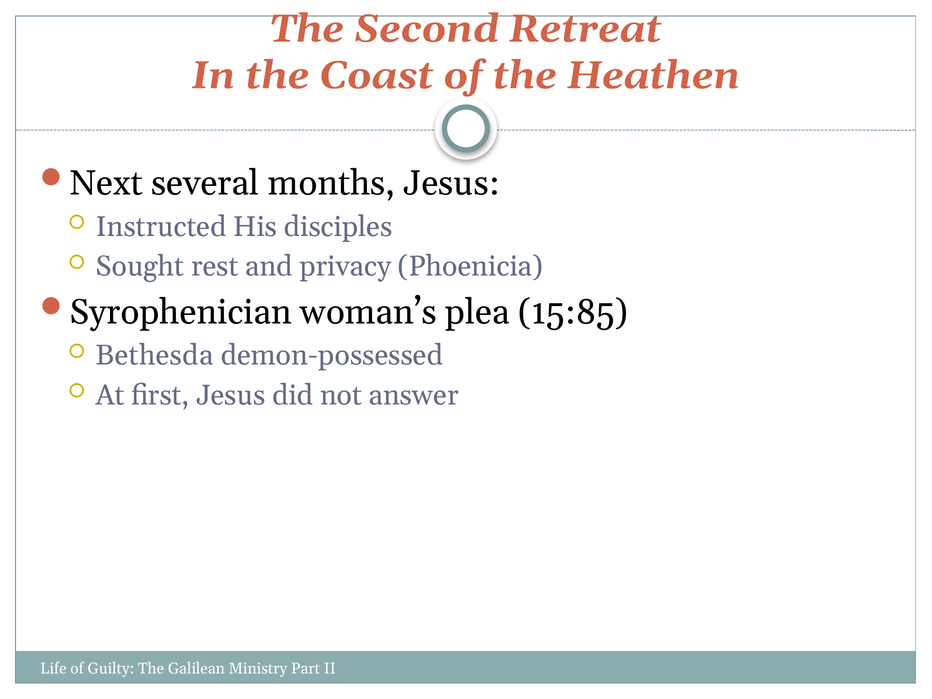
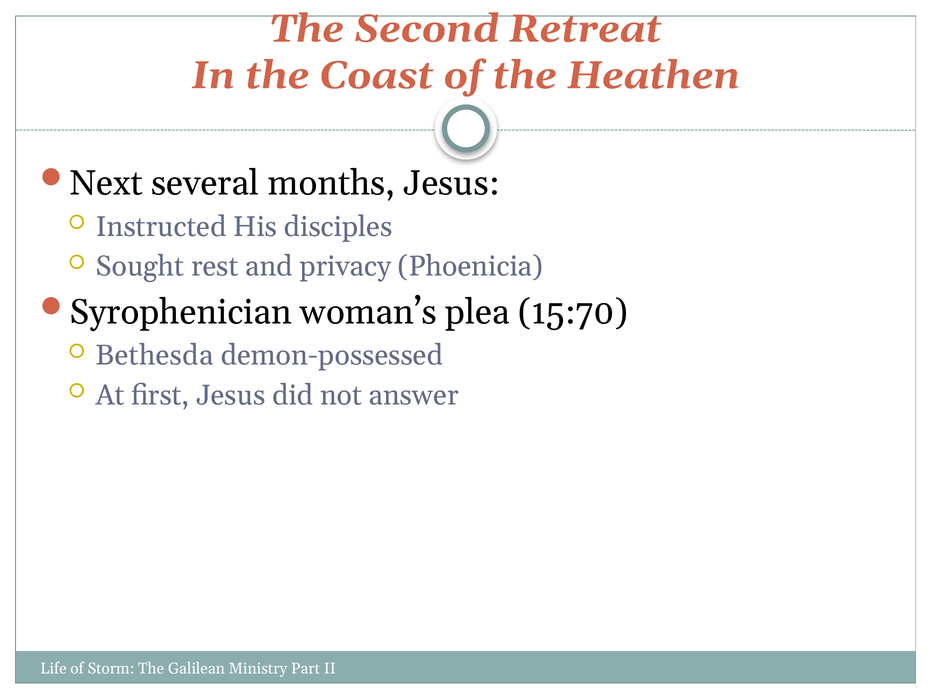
15:85: 15:85 -> 15:70 (573, 312)
Guilty: Guilty -> Storm (111, 668)
